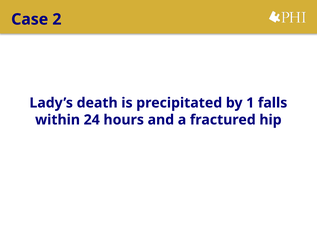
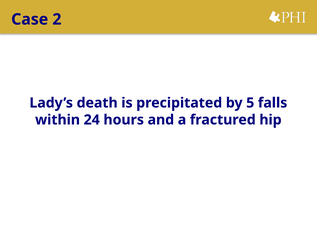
1: 1 -> 5 (250, 103)
